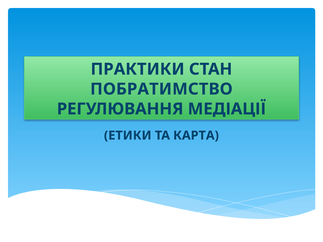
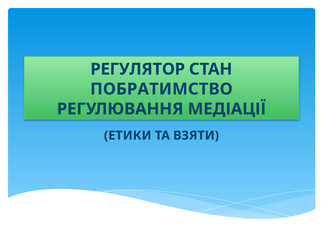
ПРАКТИКИ: ПРАКТИКИ -> РЕГУЛЯТОР (138, 69)
КАРТА: КАРТА -> ВЗЯТИ (196, 136)
